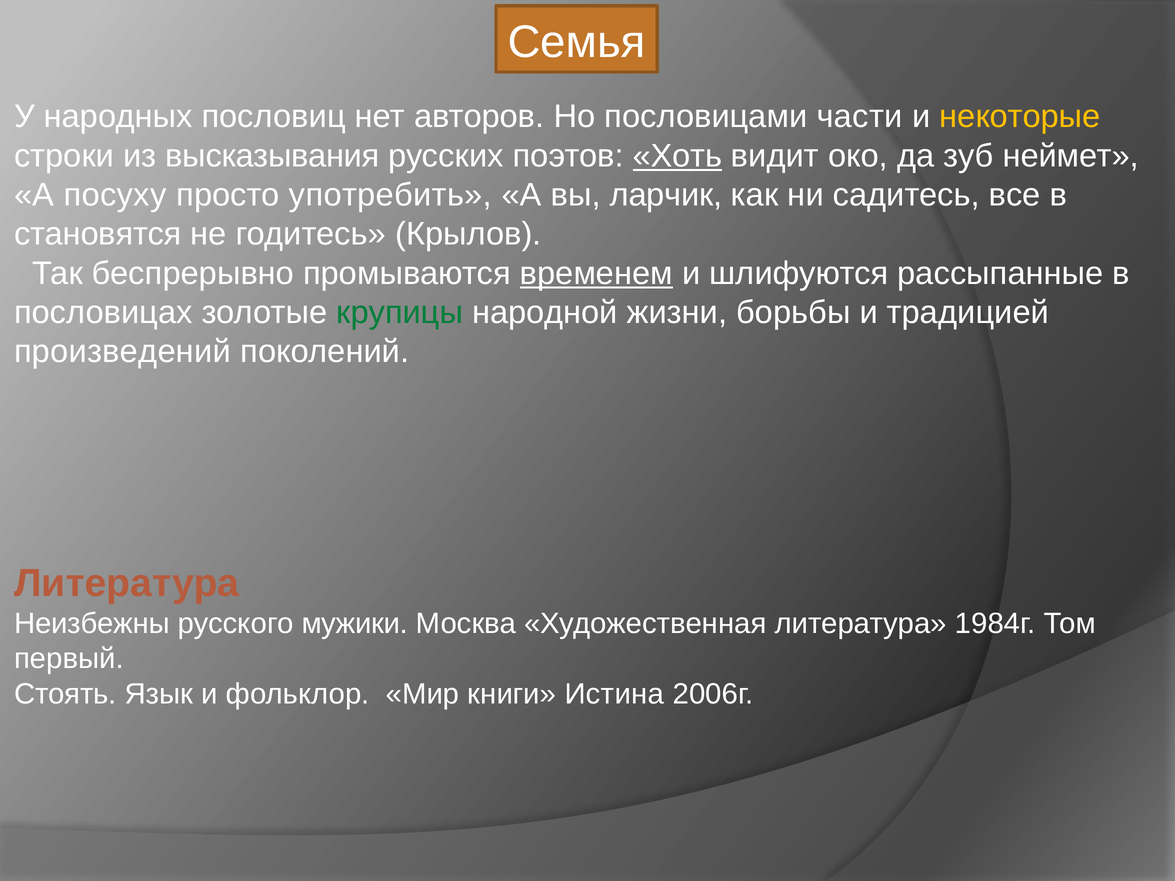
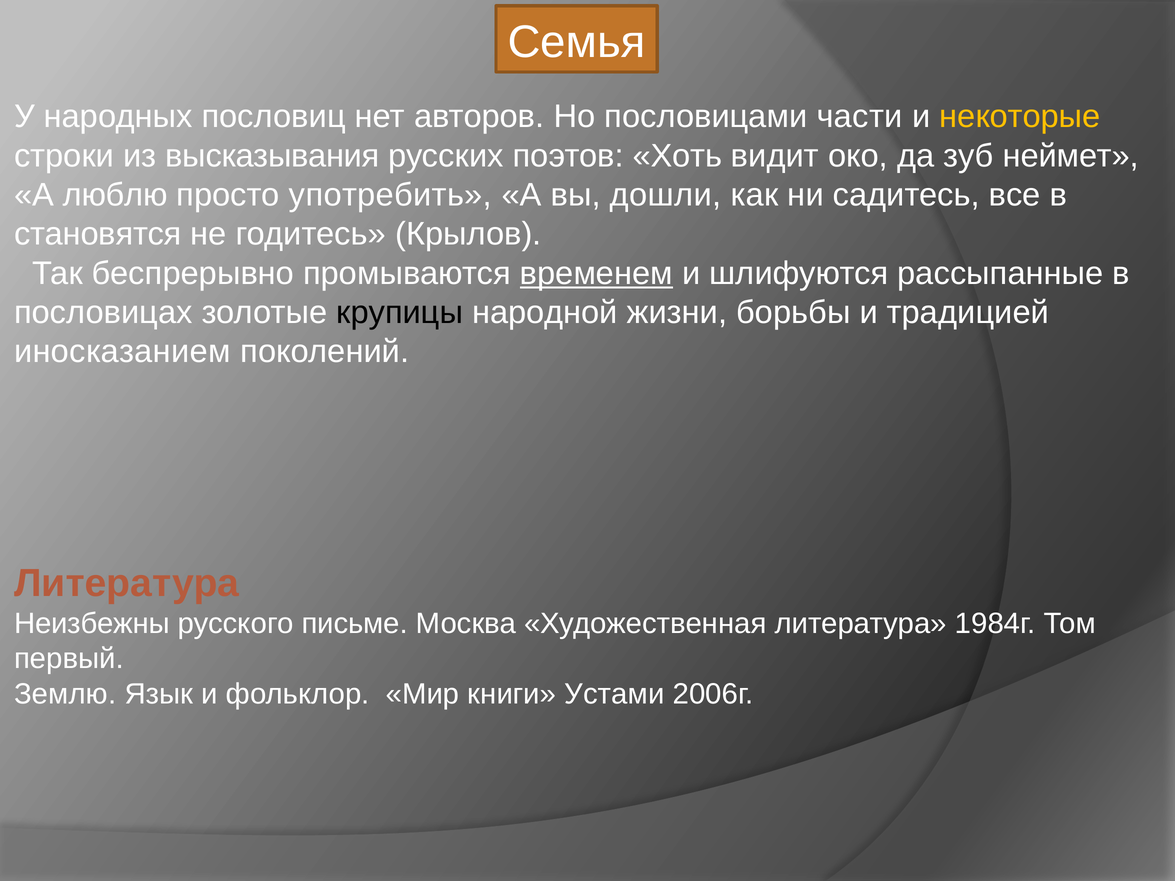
Хоть underline: present -> none (678, 156)
посуху: посуху -> люблю (115, 195)
ларчик: ларчик -> дошли (666, 195)
крупицы colour: green -> black (400, 313)
произведений: произведений -> иносказанием (122, 352)
мужики: мужики -> письме (355, 624)
Стоять: Стоять -> Землю (65, 694)
Истина: Истина -> Устами (614, 694)
